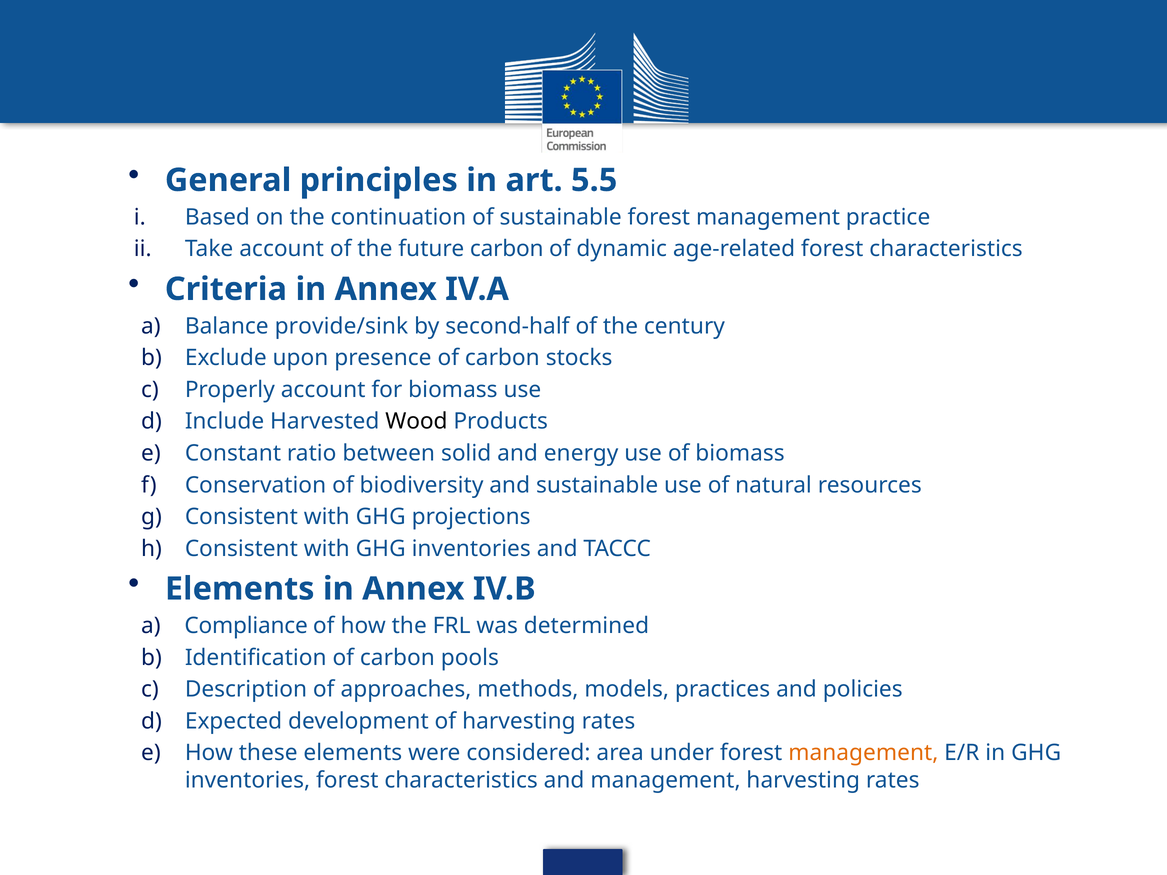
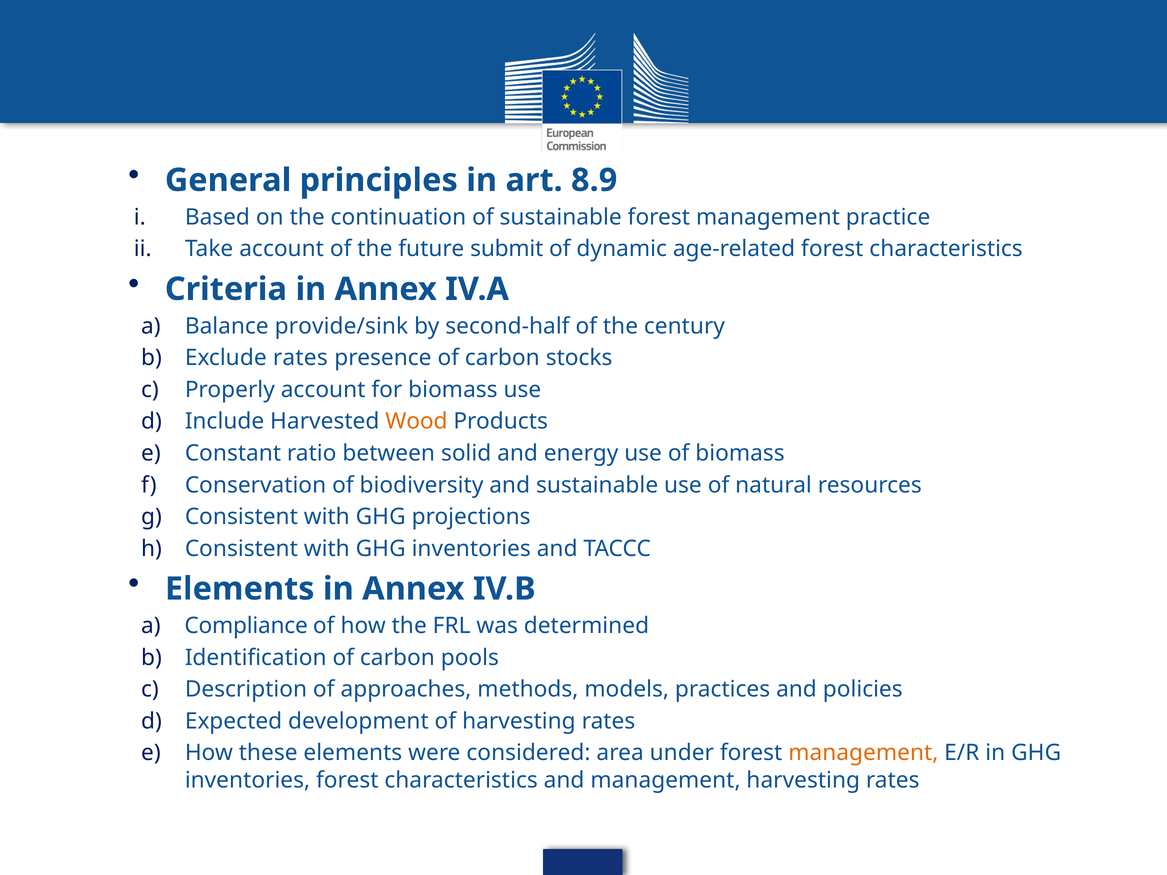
5.5: 5.5 -> 8.9 (594, 180)
future carbon: carbon -> submit (507, 249)
Exclude upon: upon -> rates (300, 358)
Wood colour: black -> orange (416, 422)
